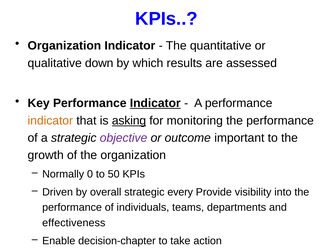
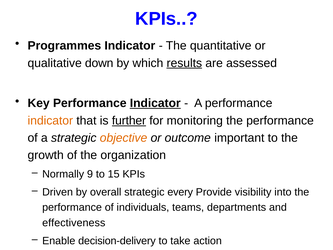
Organization: Organization -> Programmes (64, 46)
results underline: none -> present (184, 63)
asking: asking -> further (129, 120)
objective colour: purple -> orange (124, 138)
0: 0 -> 9 (90, 174)
50: 50 -> 15 (114, 174)
decision-chapter: decision-chapter -> decision-delivery (117, 241)
